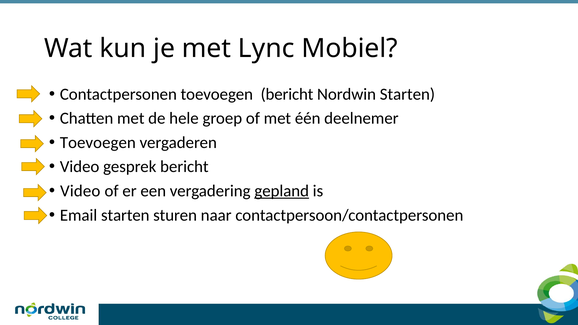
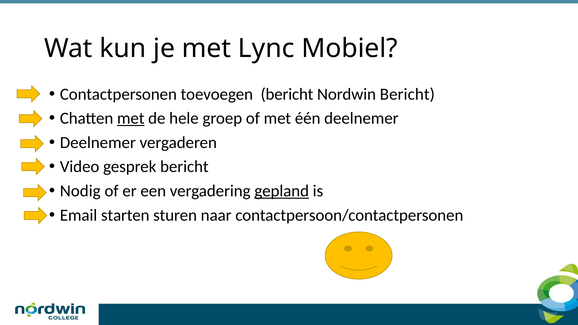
Nordwin Starten: Starten -> Bericht (407, 94)
met underline: none -> present (131, 118)
Toevoegen: Toevoegen -> Deelnemer (98, 143)
Video: Video -> Nodig (80, 191)
